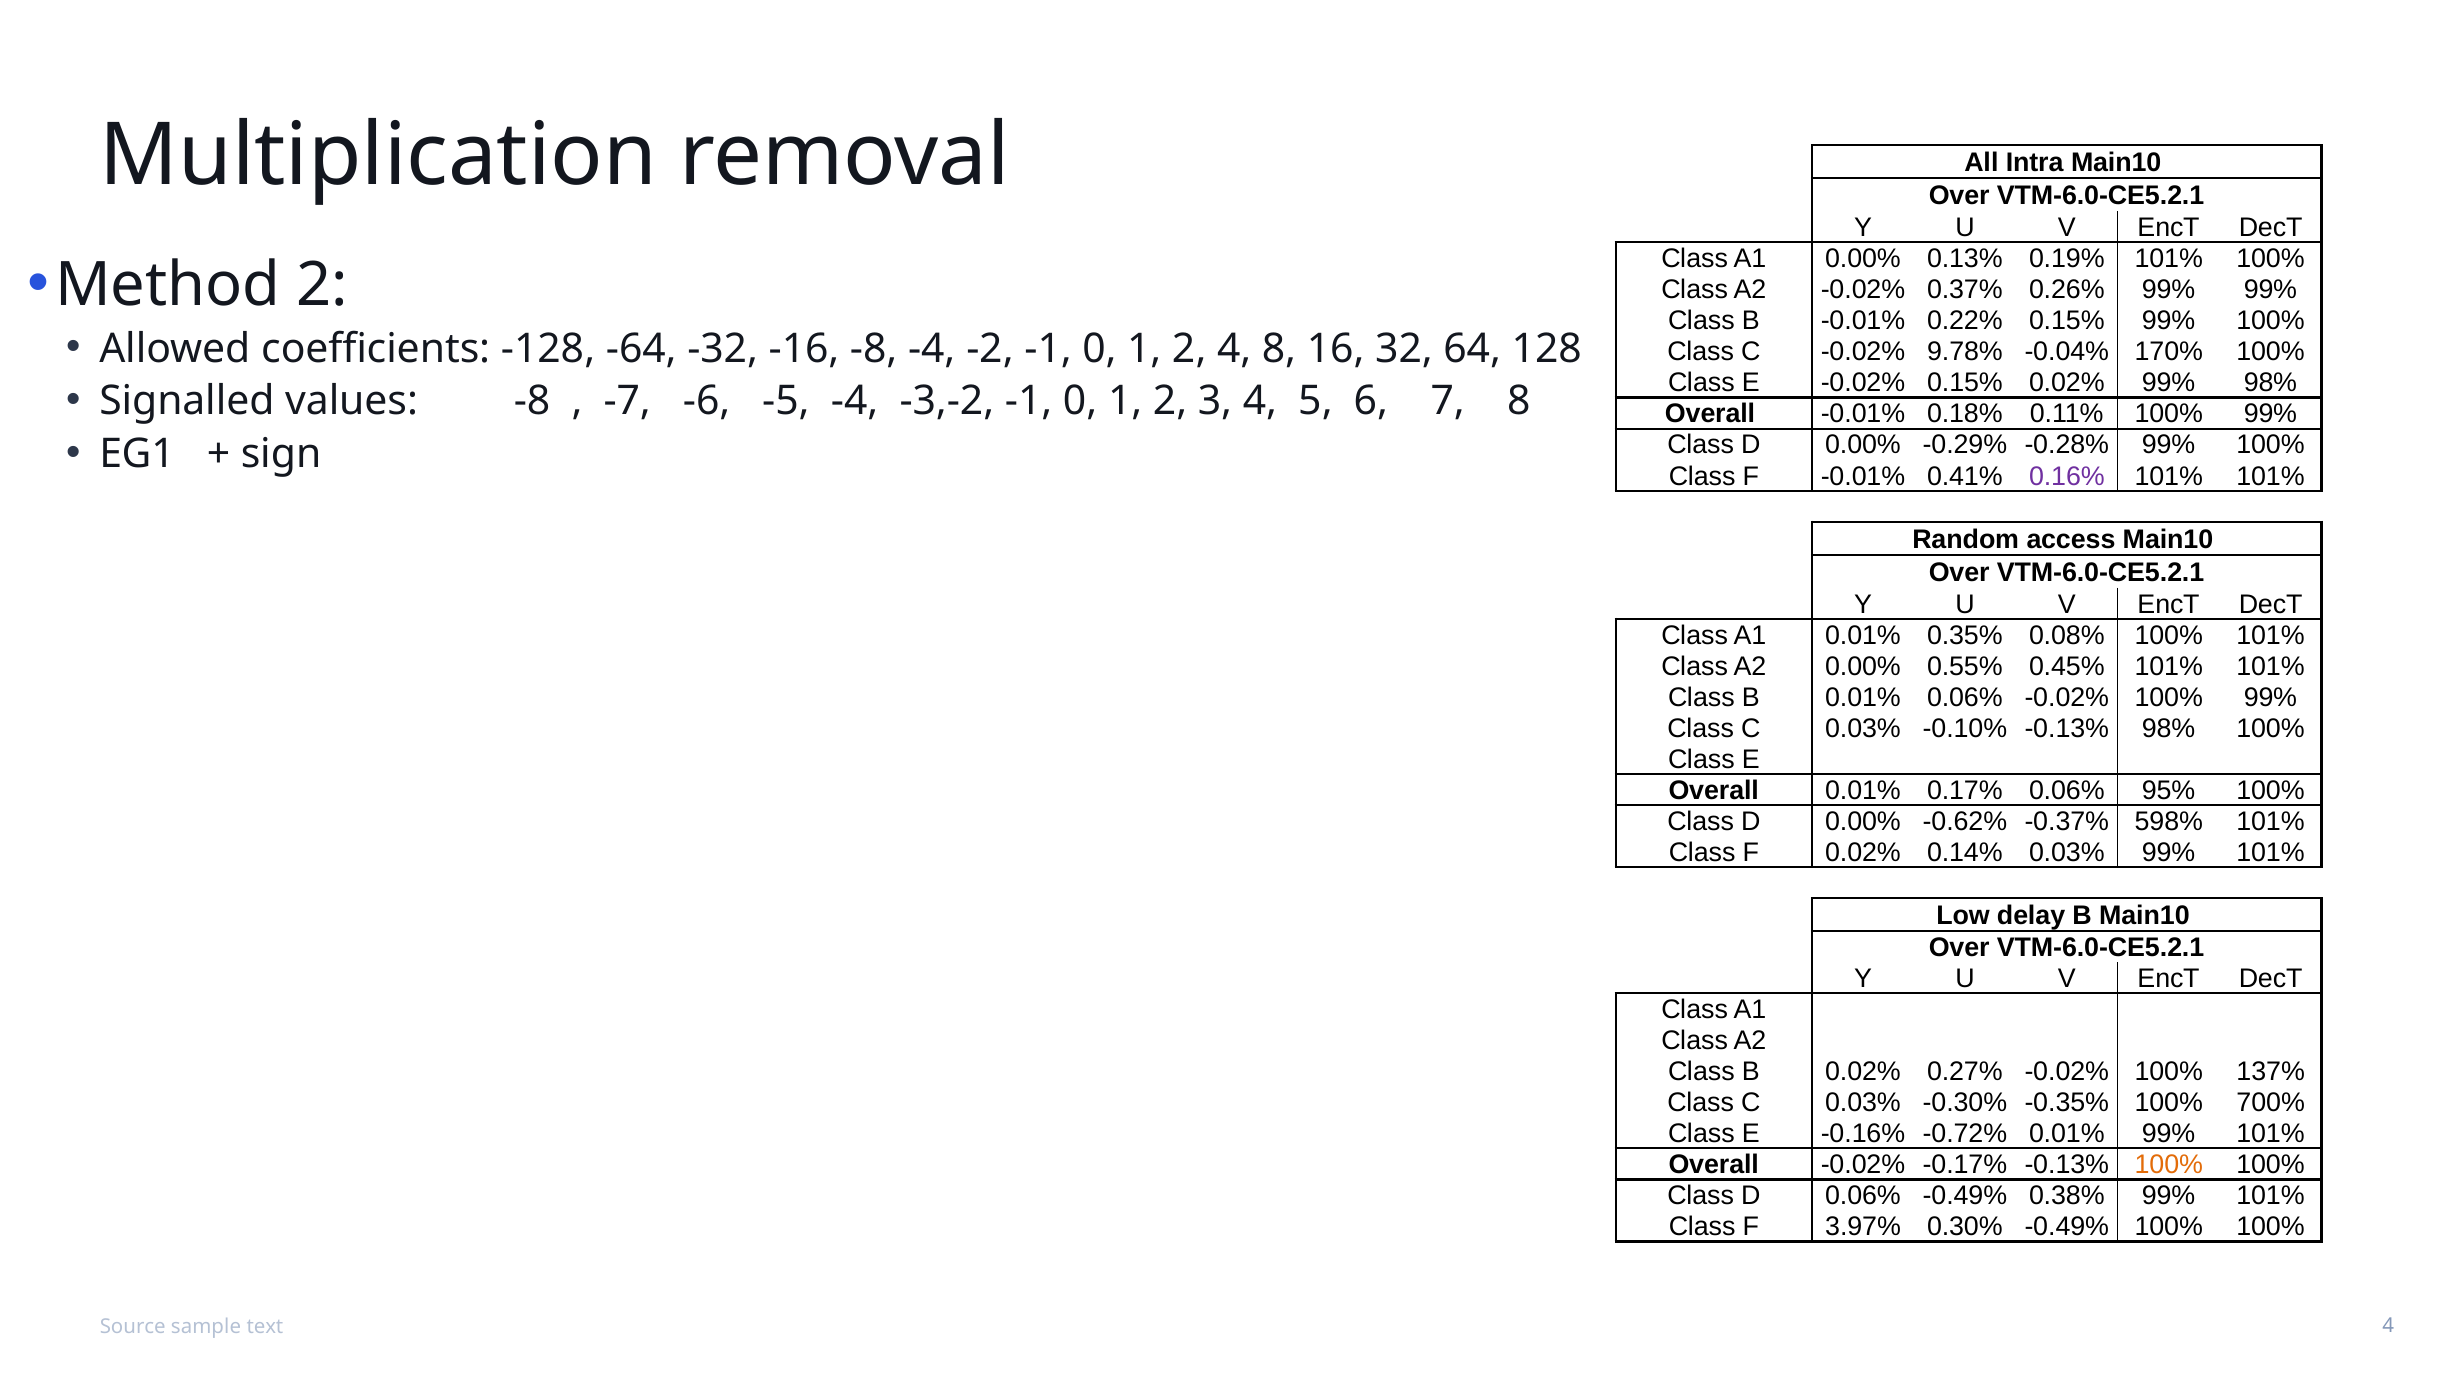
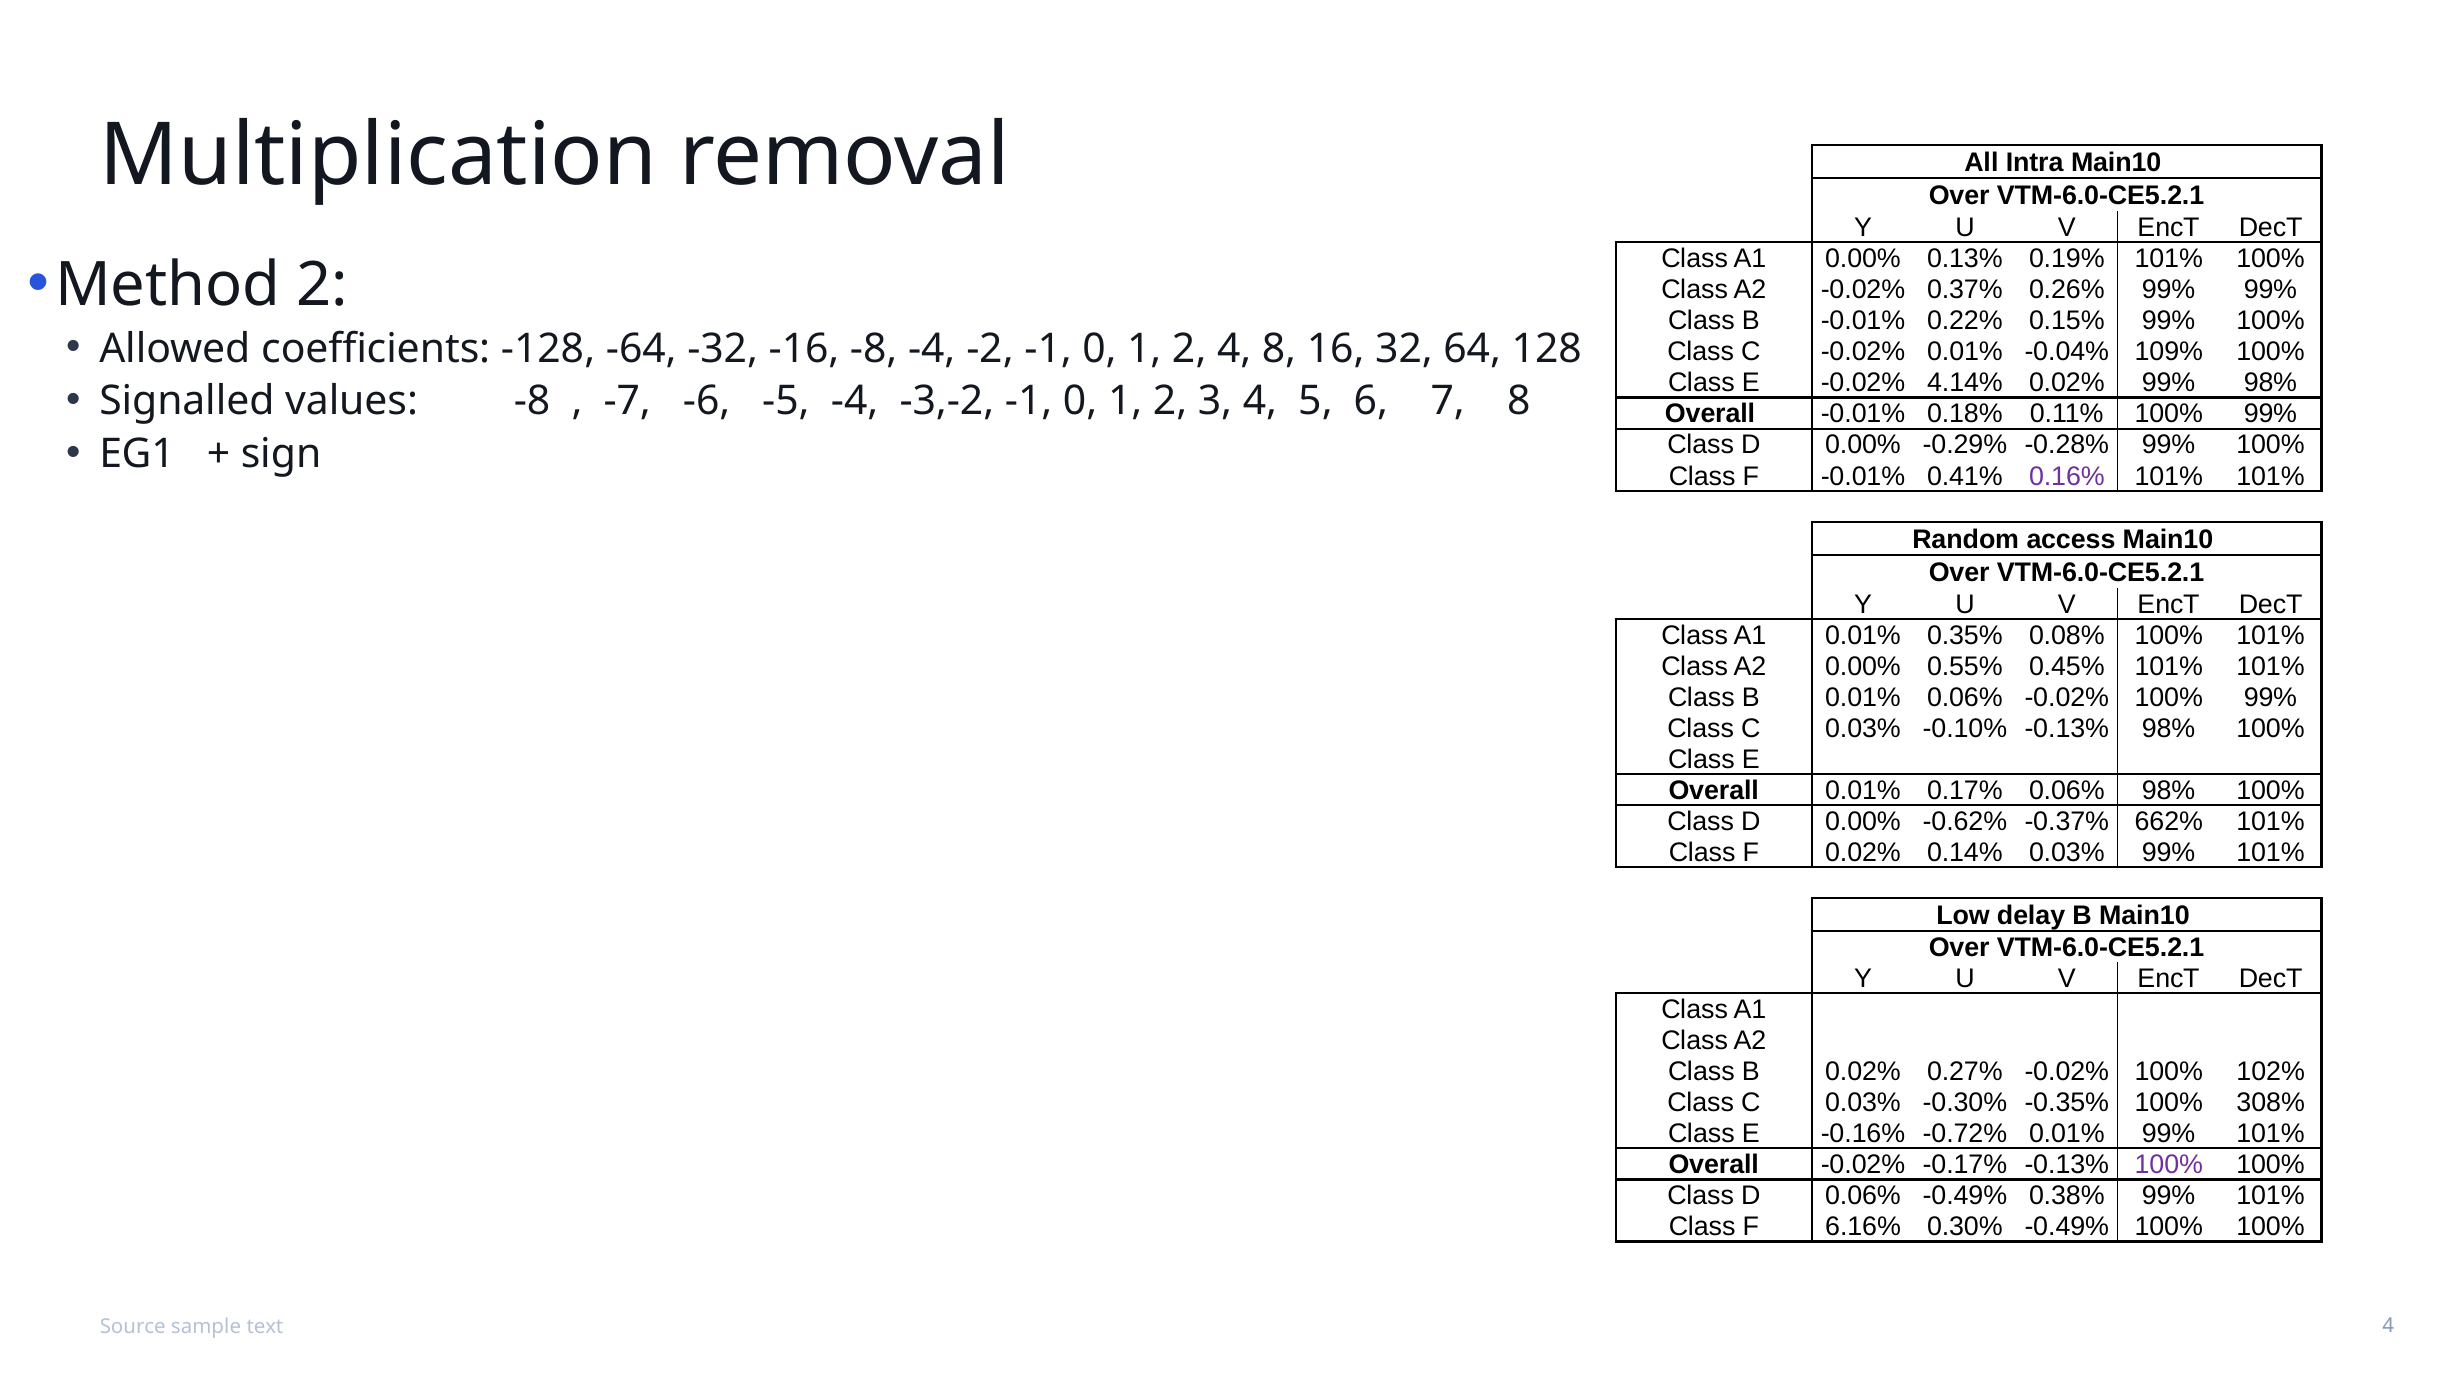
-0.02% 9.78%: 9.78% -> 0.01% (1965, 352)
170%: 170% -> 109% (2169, 352)
-0.02% 0.15%: 0.15% -> 4.14% (1965, 383)
0.06% 95%: 95% -> 98% (2169, 790)
598%: 598% -> 662% (2169, 821)
137%: 137% -> 102% (2271, 1071)
700%: 700% -> 308% (2271, 1102)
100% colour: orange -> purple (2169, 1165)
3.97%: 3.97% -> 6.16% (1863, 1227)
